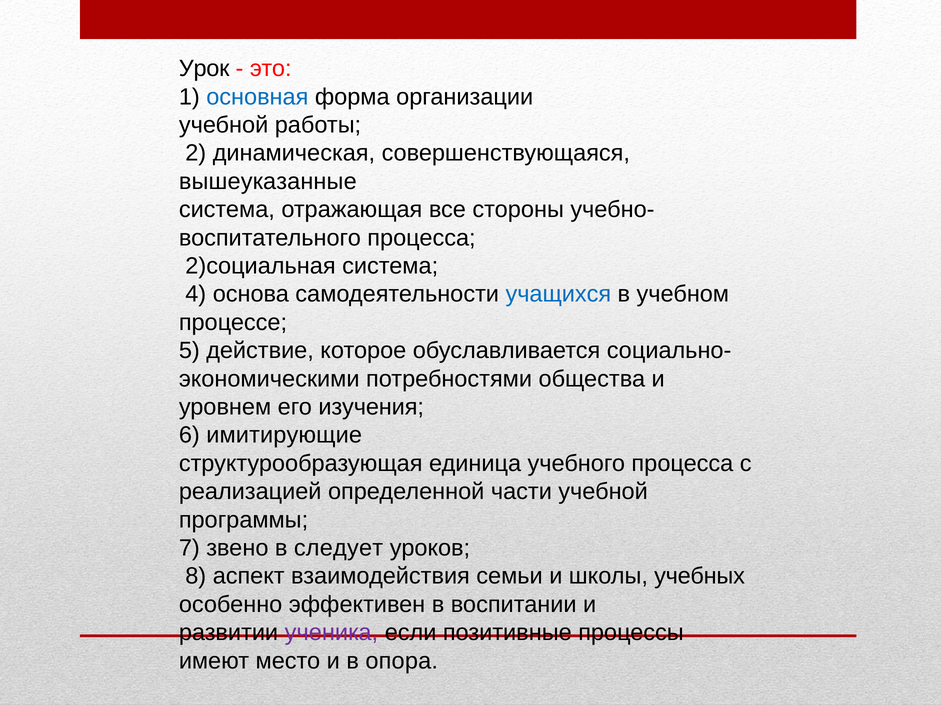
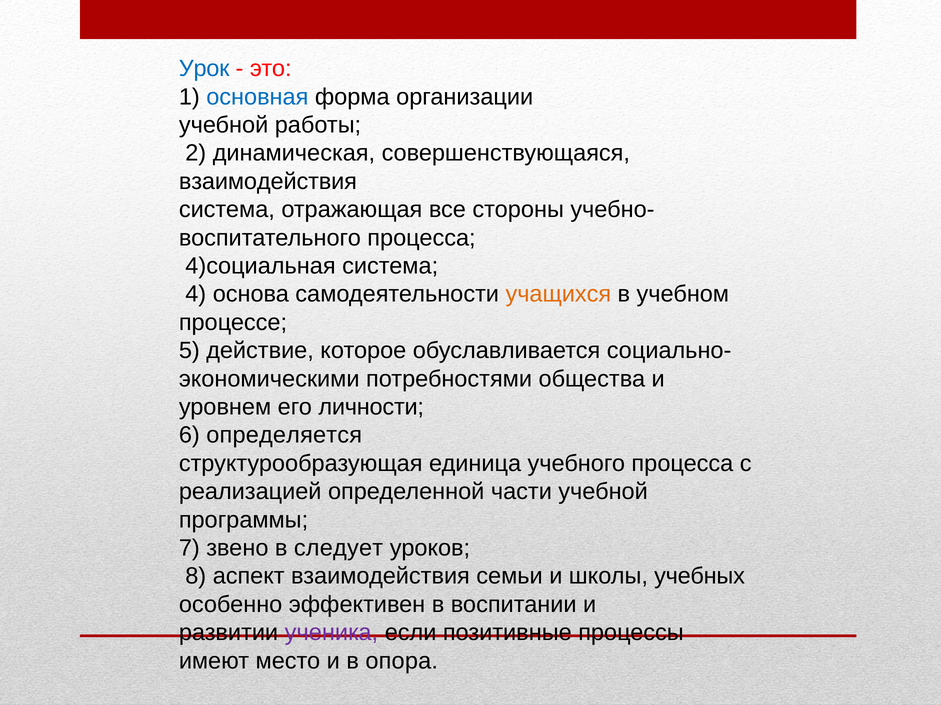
Урок colour: black -> blue (204, 69)
вышеуказанные: вышеуказанные -> взаимодействия (268, 182)
2)социальная: 2)социальная -> 4)социальная (260, 266)
учащихся colour: blue -> orange (558, 294)
изучения: изучения -> личности (371, 407)
имитирующие: имитирующие -> определяется (284, 436)
